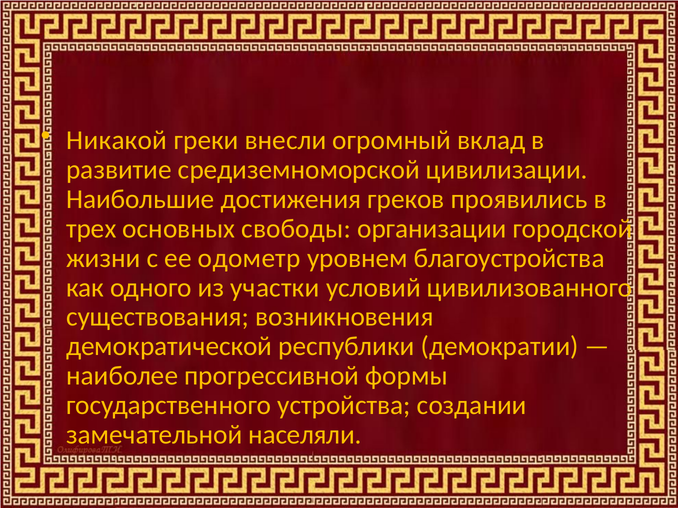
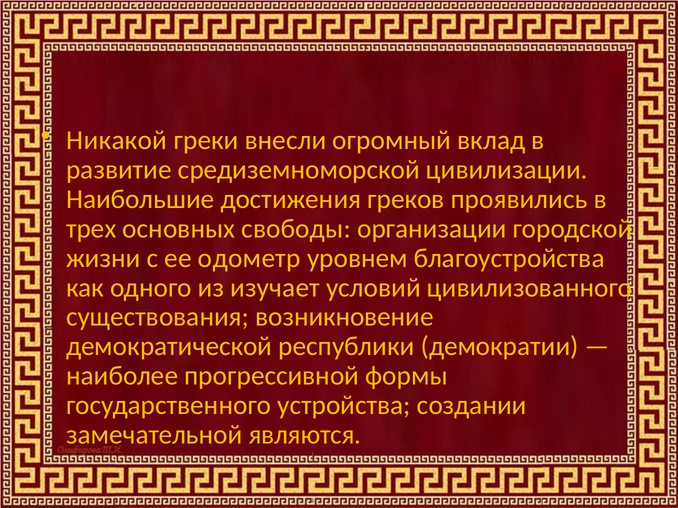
участки: участки -> изучает (275, 288)
возникновения: возникновения -> возникновение (344, 317)
населяли: населяли -> являются (305, 435)
